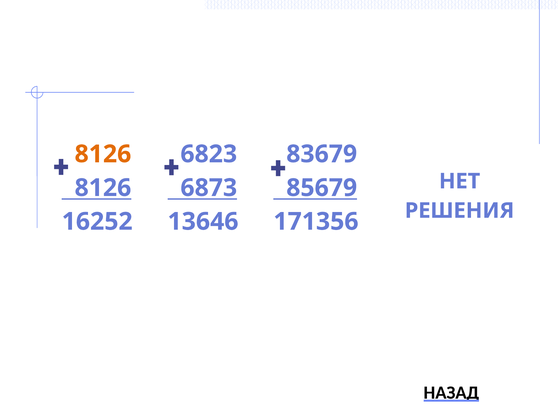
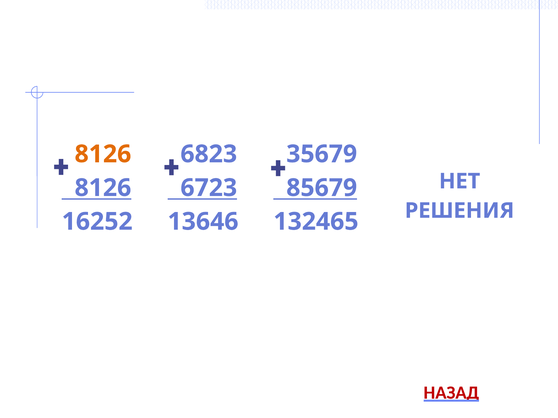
83679: 83679 -> 35679 (322, 154)
6873: 6873 -> 6723 (209, 188)
171356: 171356 -> 132465 (316, 222)
НАЗАД colour: black -> red (451, 393)
